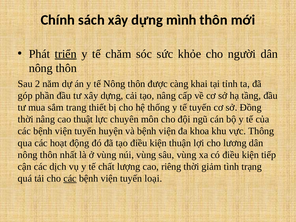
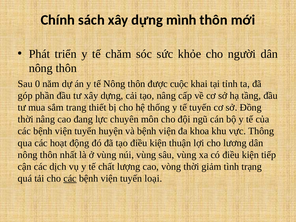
triển underline: present -> none (66, 54)
2: 2 -> 0 (37, 84)
càng: càng -> cuộc (179, 84)
thuật: thuật -> đang (83, 119)
riêng: riêng -> vòng (171, 167)
